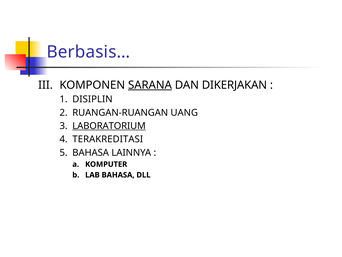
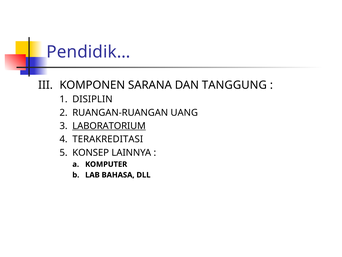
Berbasis…: Berbasis… -> Pendidik… (88, 52)
SARANA underline: present -> none (150, 85)
DIKERJAKAN: DIKERJAKAN -> TANGGUNG (234, 85)
BAHASA: BAHASA -> KONSEP (91, 152)
